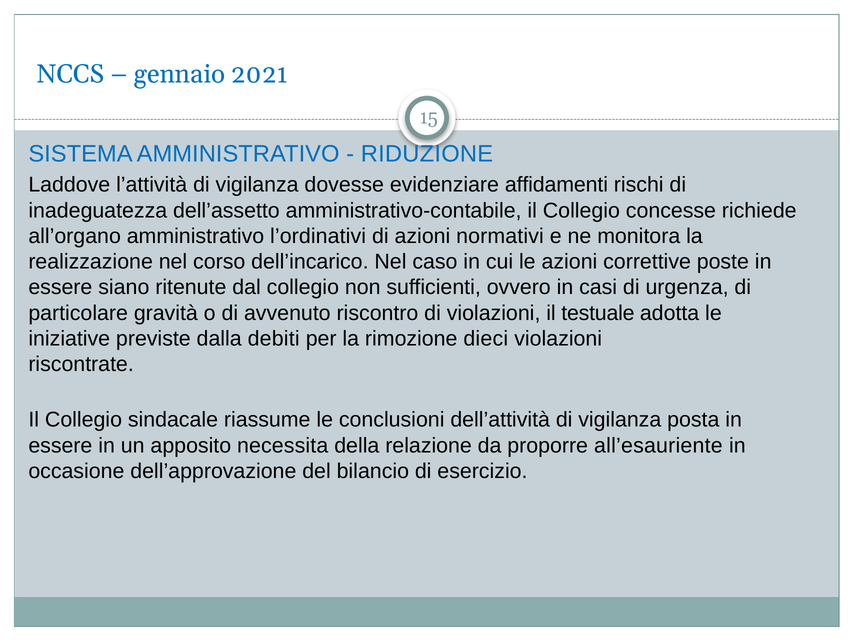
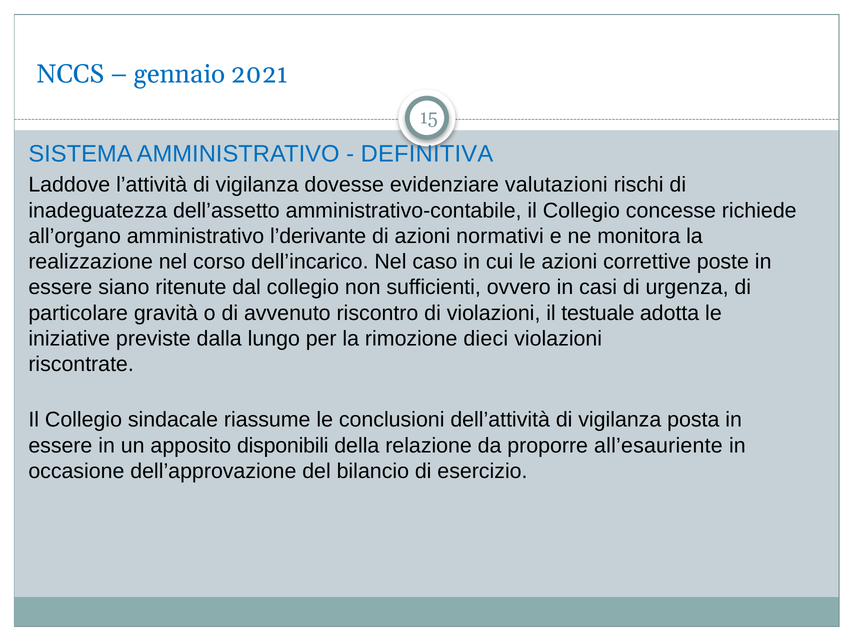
RIDUZIONE: RIDUZIONE -> DEFINITIVA (427, 154)
affidamenti: affidamenti -> valutazioni (556, 185)
l’ordinativi: l’ordinativi -> l’derivante (318, 236)
debiti: debiti -> lungo (274, 338)
necessita: necessita -> disponibili (283, 445)
